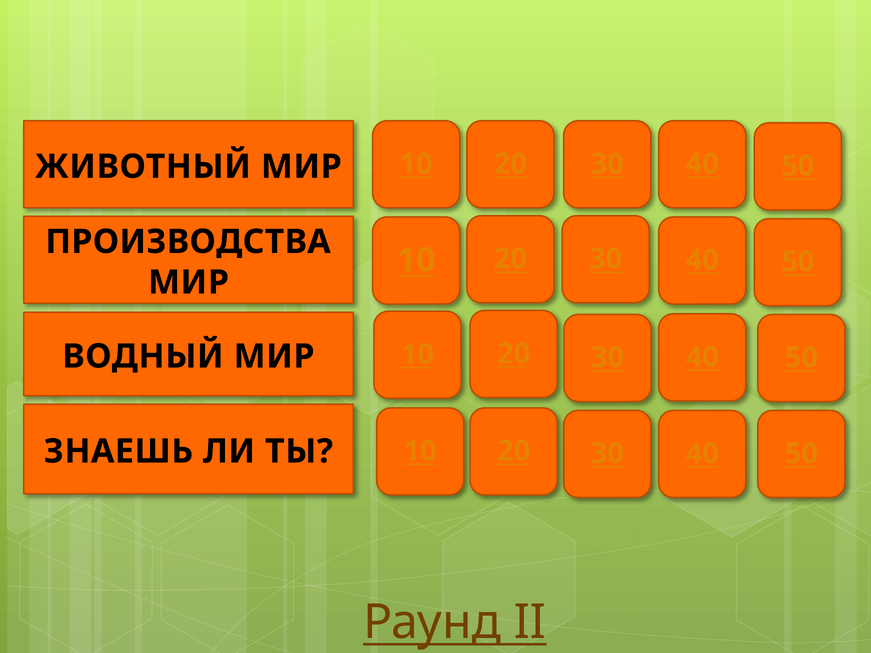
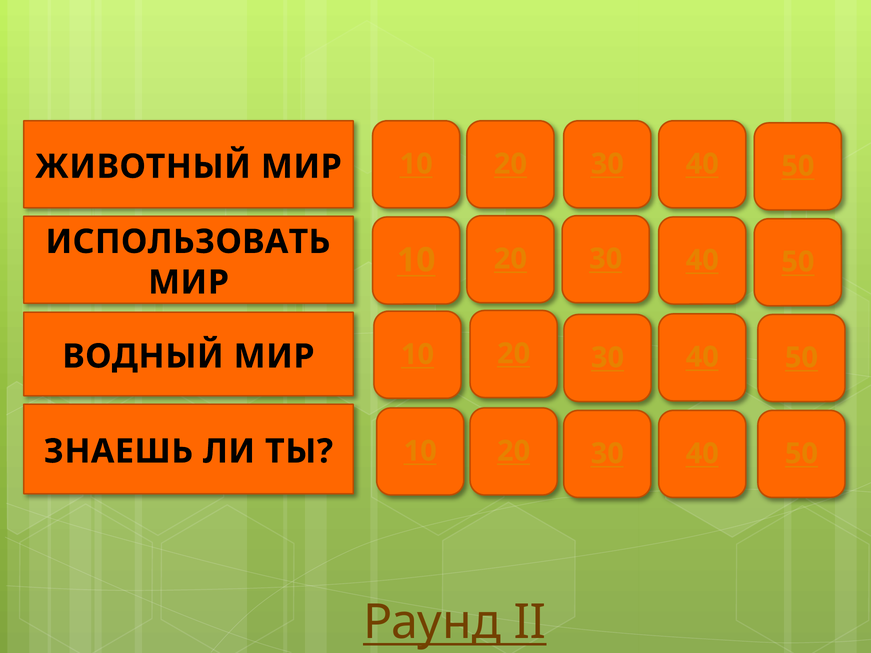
ПРОИЗВОДСТВА: ПРОИЗВОДСТВА -> ИСПОЛЬЗОВАТЬ (188, 242)
